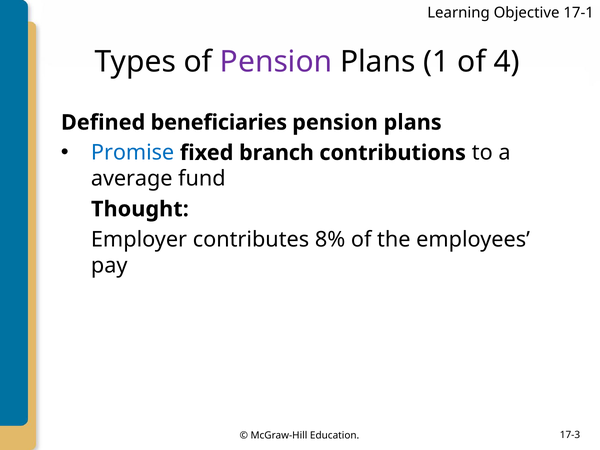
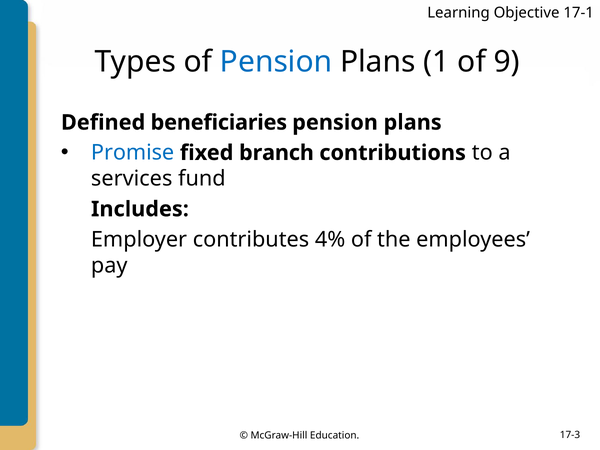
Pension colour: purple -> blue (276, 62)
4: 4 -> 9 (507, 62)
average: average -> services (132, 179)
Thought: Thought -> Includes (140, 209)
8%: 8% -> 4% (330, 239)
